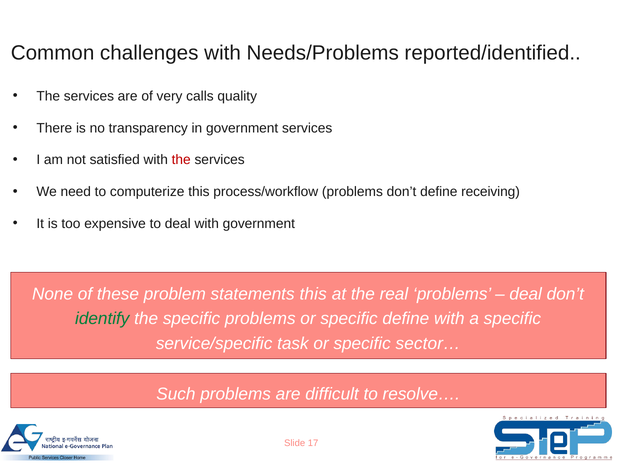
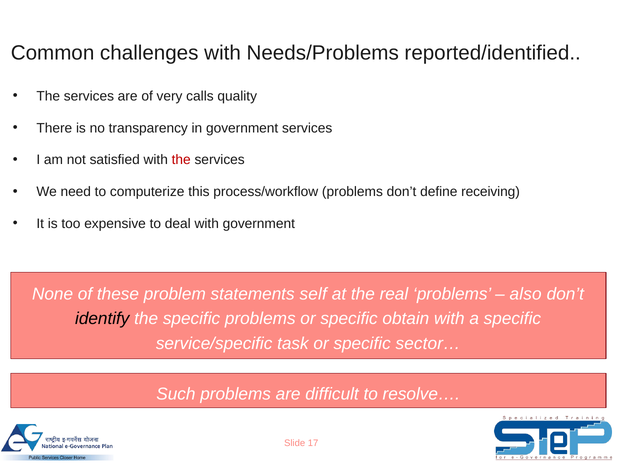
statements this: this -> self (313, 294)
deal: deal -> also (526, 294)
identify colour: green -> black (102, 319)
specific define: define -> obtain (406, 319)
